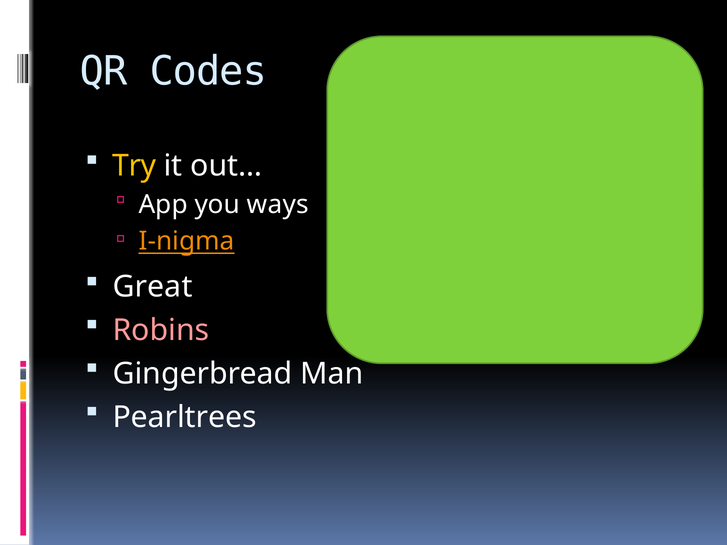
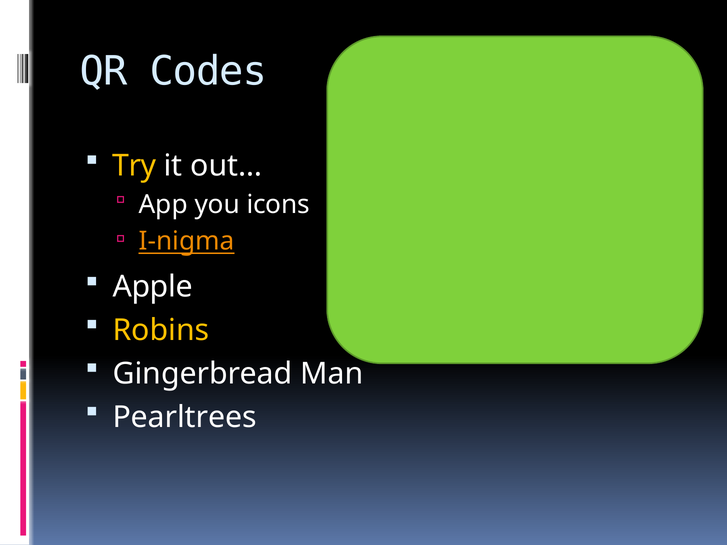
ways: ways -> icons (278, 205)
Great: Great -> Apple (153, 287)
Robins colour: pink -> yellow (161, 330)
